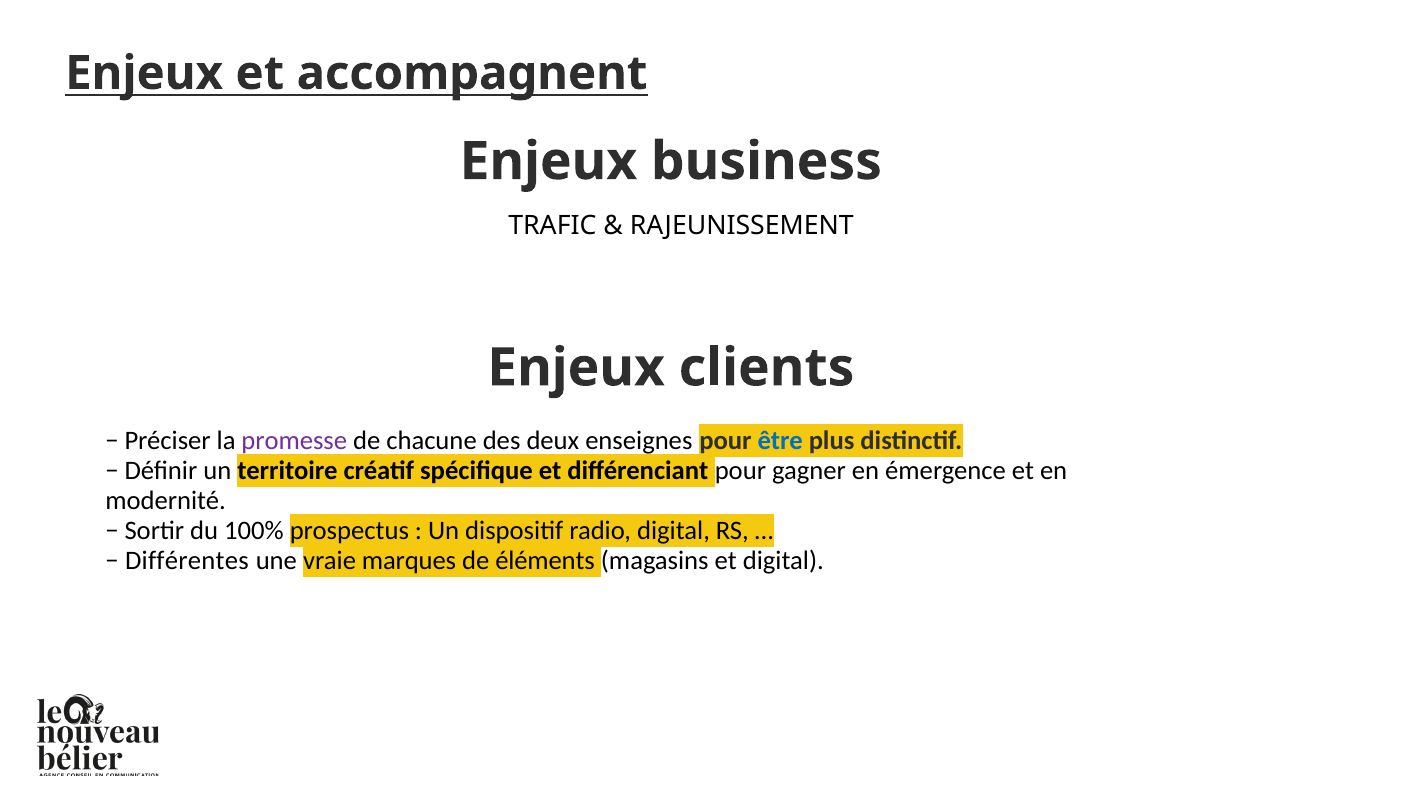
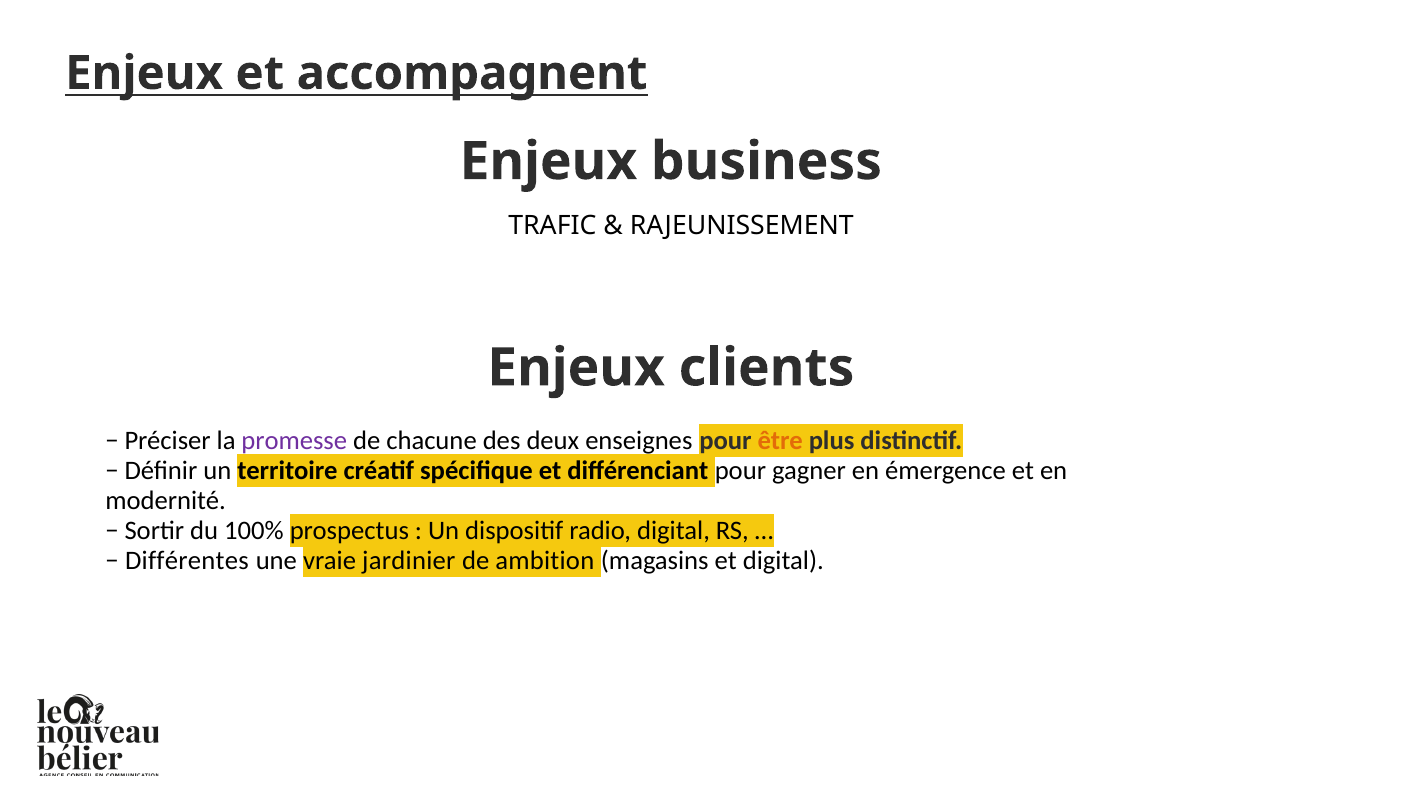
être colour: blue -> orange (780, 441)
marques: marques -> jardinier (409, 561)
éléments: éléments -> ambition (545, 561)
